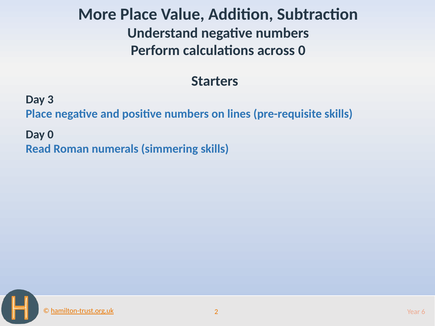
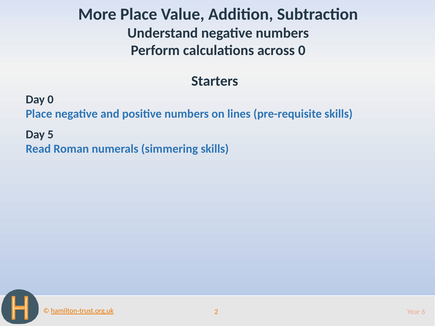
Day 3: 3 -> 0 (51, 100)
Day 0: 0 -> 5 (51, 135)
